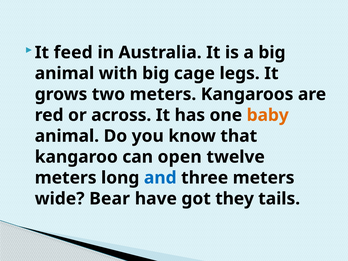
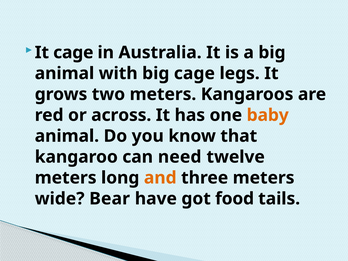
It feed: feed -> cage (73, 53)
open: open -> need (180, 157)
and colour: blue -> orange (160, 178)
they: they -> food (235, 199)
